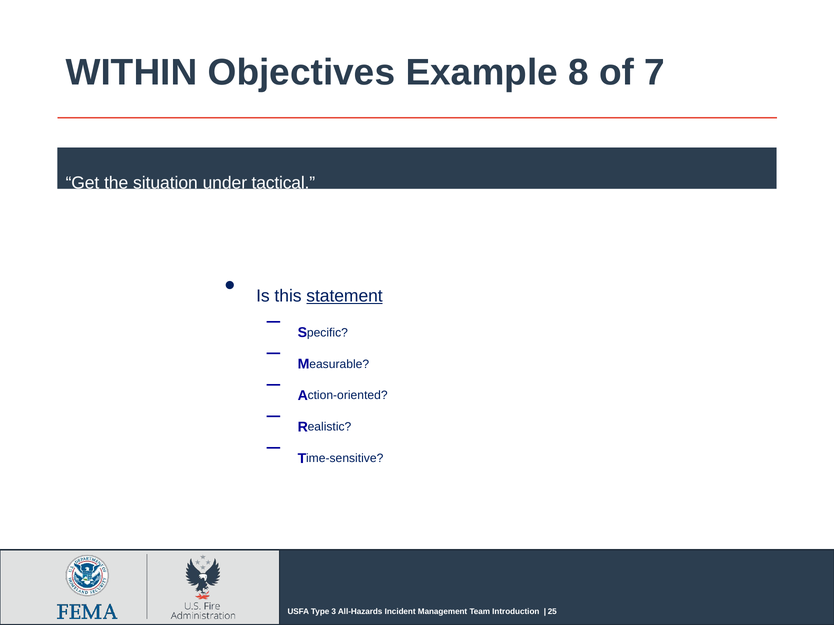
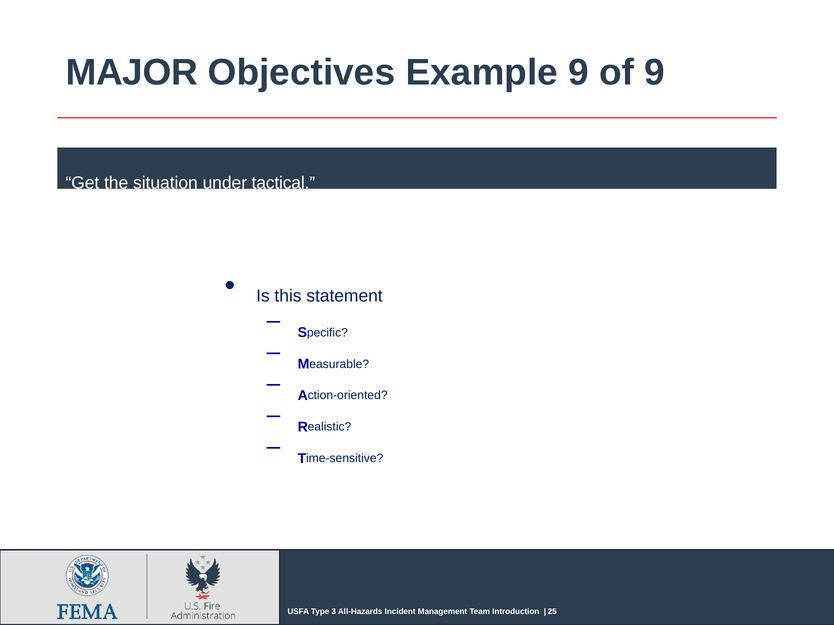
WITHIN: WITHIN -> MAJOR (132, 72)
Example 8: 8 -> 9 (579, 72)
of 7: 7 -> 9 (655, 72)
statement underline: present -> none (345, 296)
